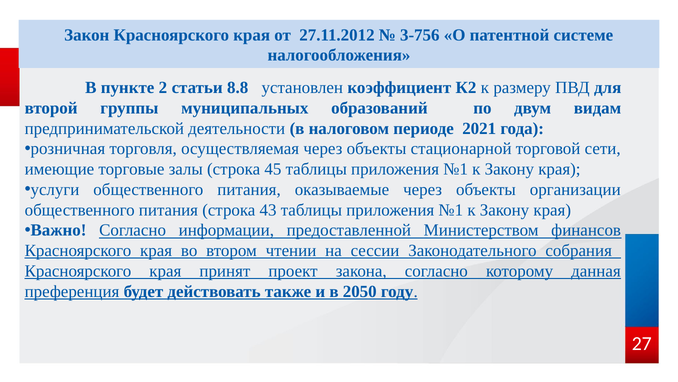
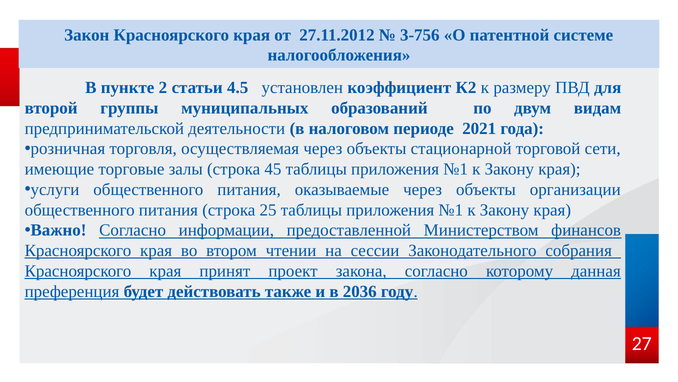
8.8: 8.8 -> 4.5 (238, 88)
43: 43 -> 25 (268, 210)
2050: 2050 -> 2036 (360, 291)
